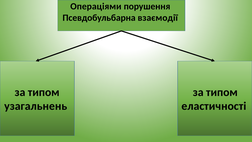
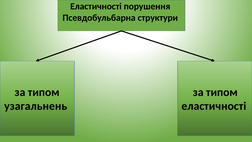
Операціями: Операціями -> Еластичності (96, 6)
взаємодії: взаємодії -> структури (158, 18)
